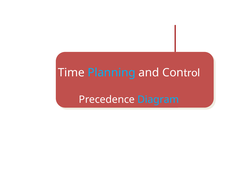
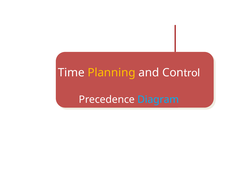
Planning colour: light blue -> yellow (112, 73)
